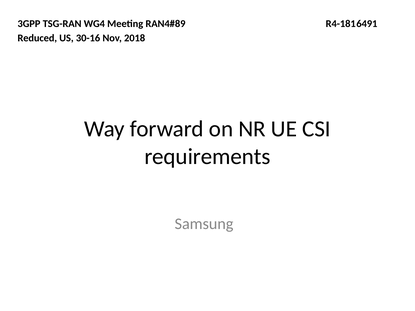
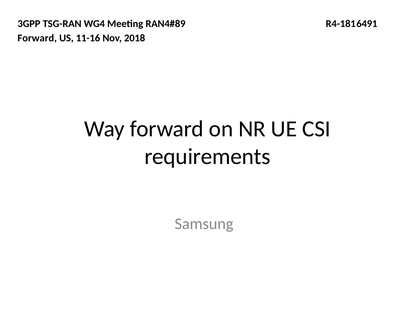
Reduced: Reduced -> Forward (37, 38)
30-16: 30-16 -> 11-16 (88, 38)
